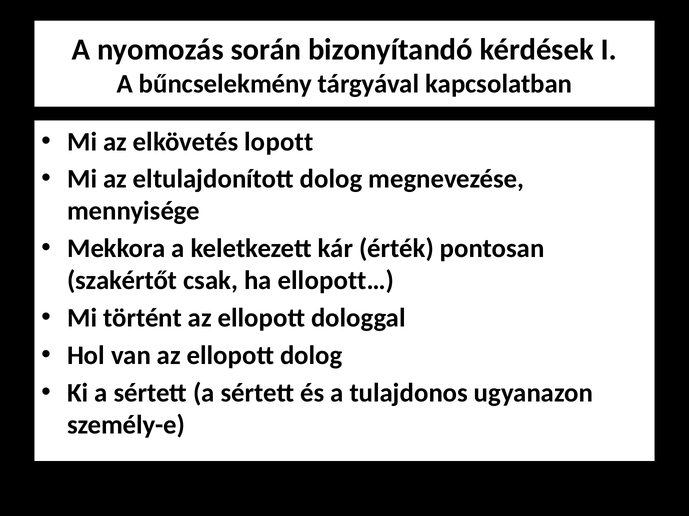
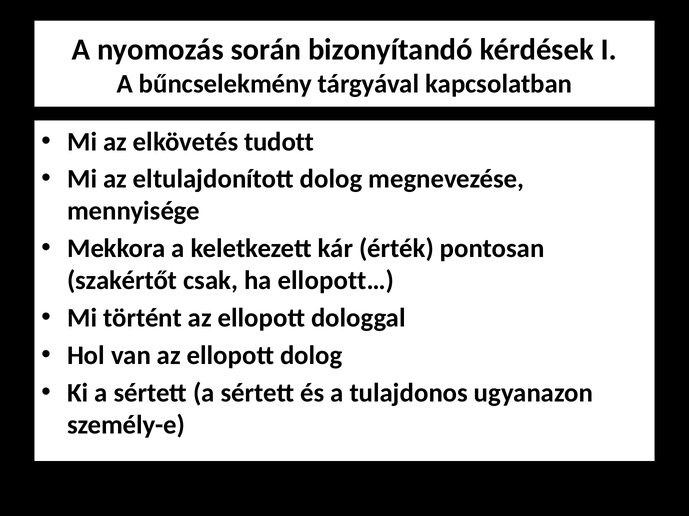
lopott: lopott -> tudott (279, 142)
